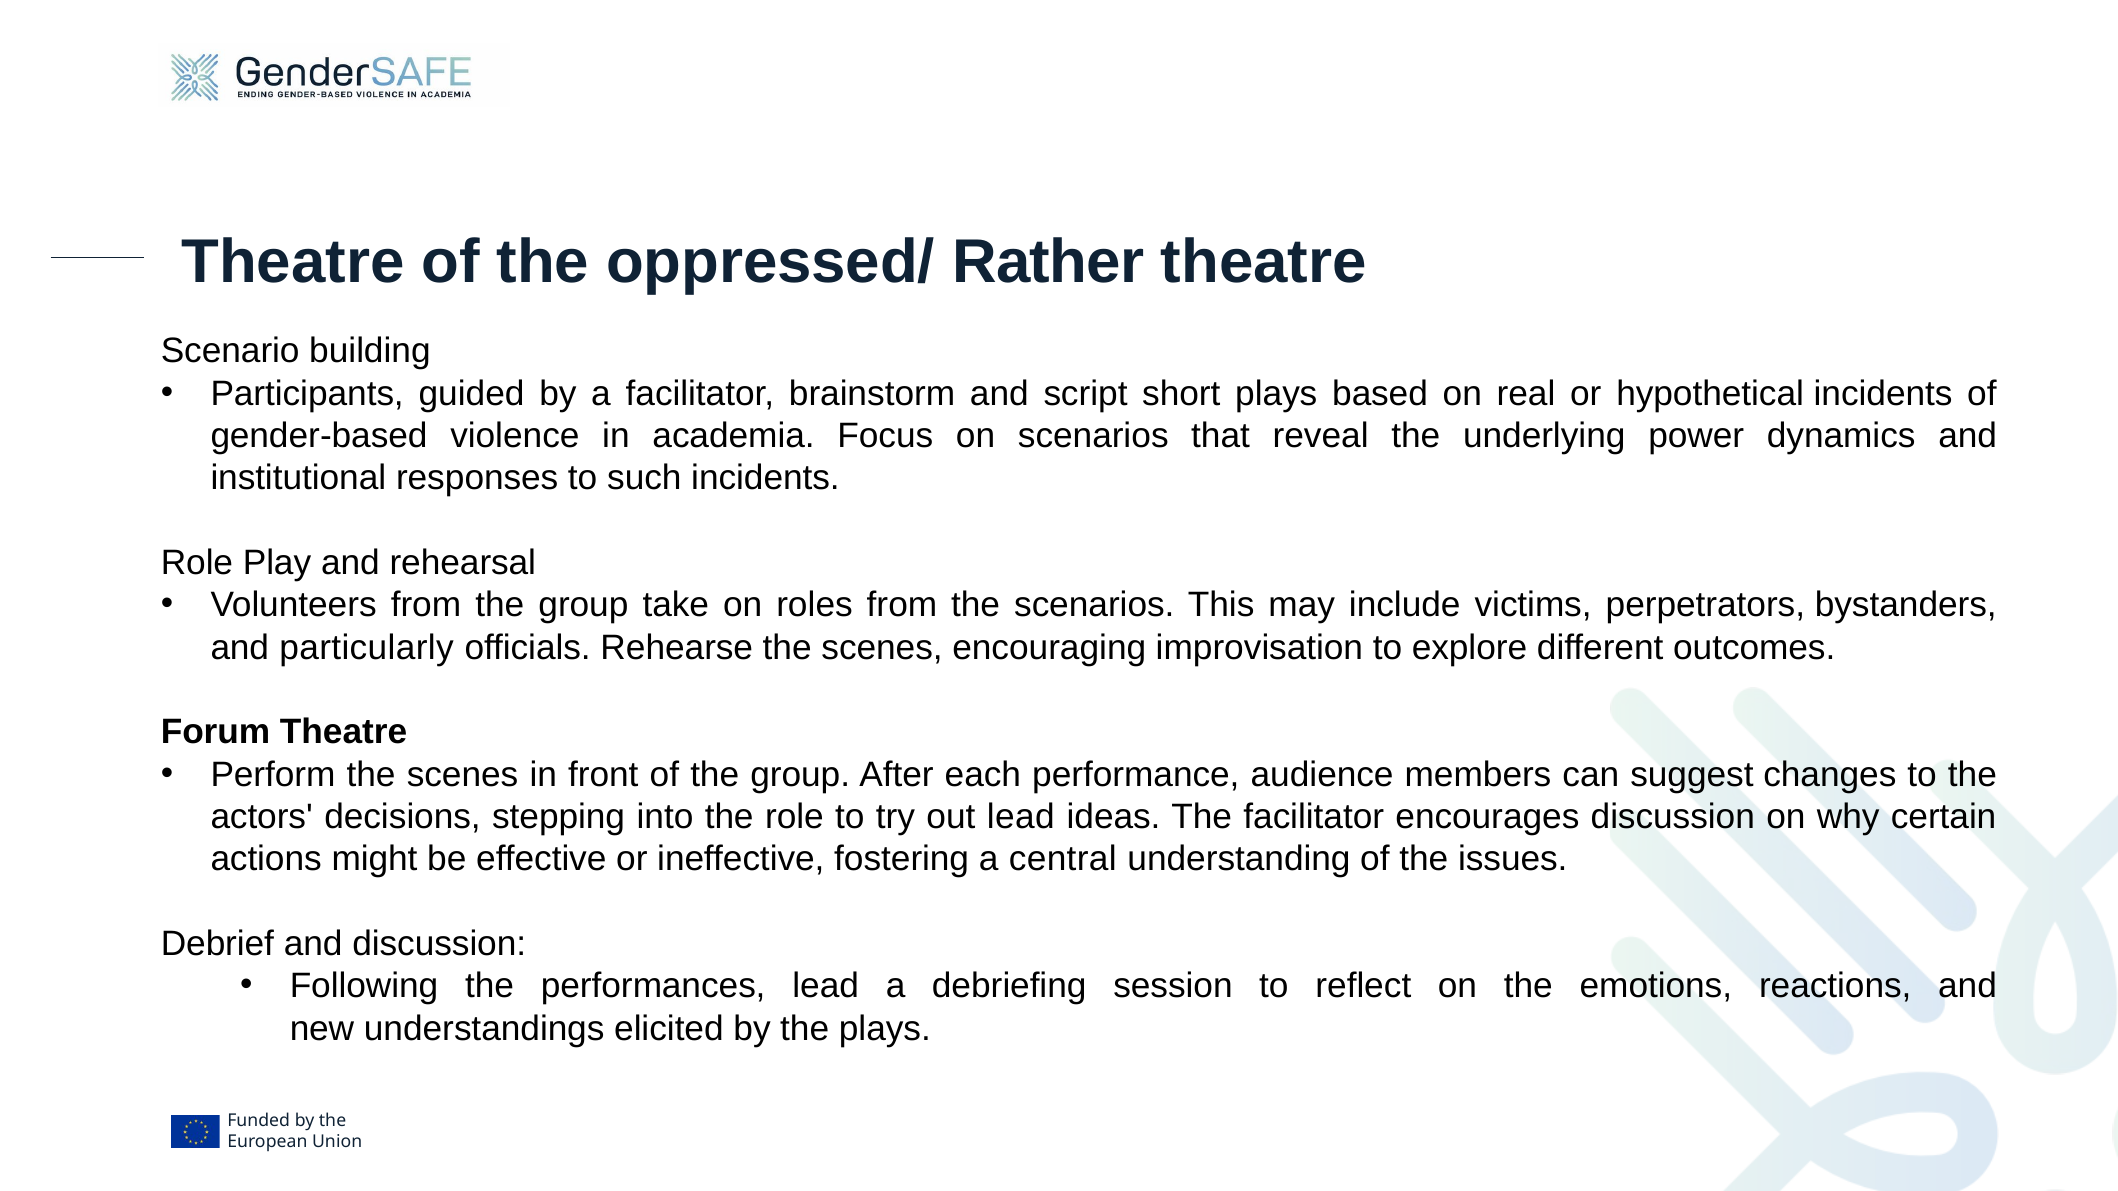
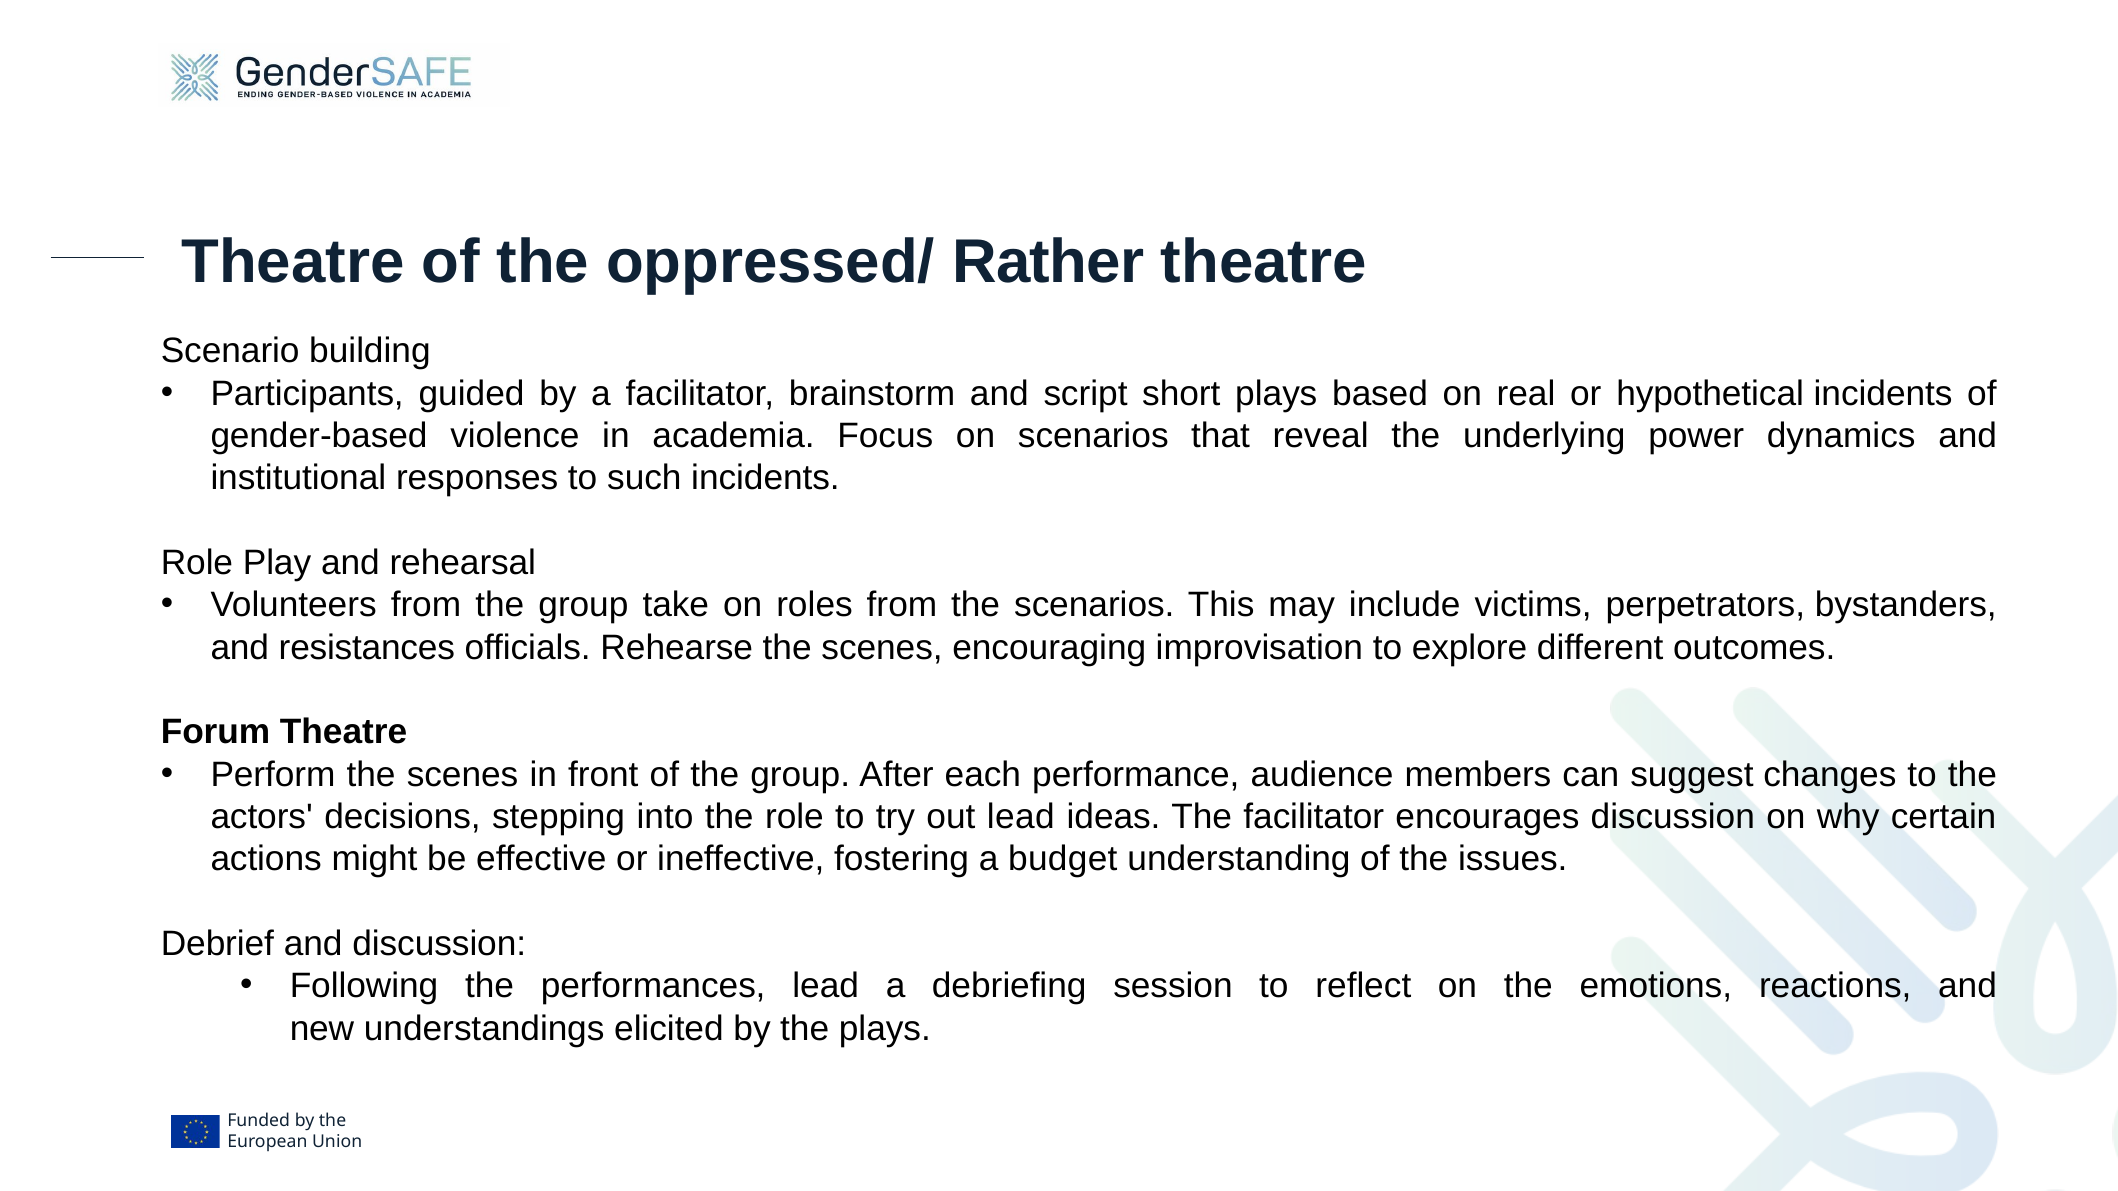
particularly: particularly -> resistances (367, 648)
central: central -> budget (1063, 860)
